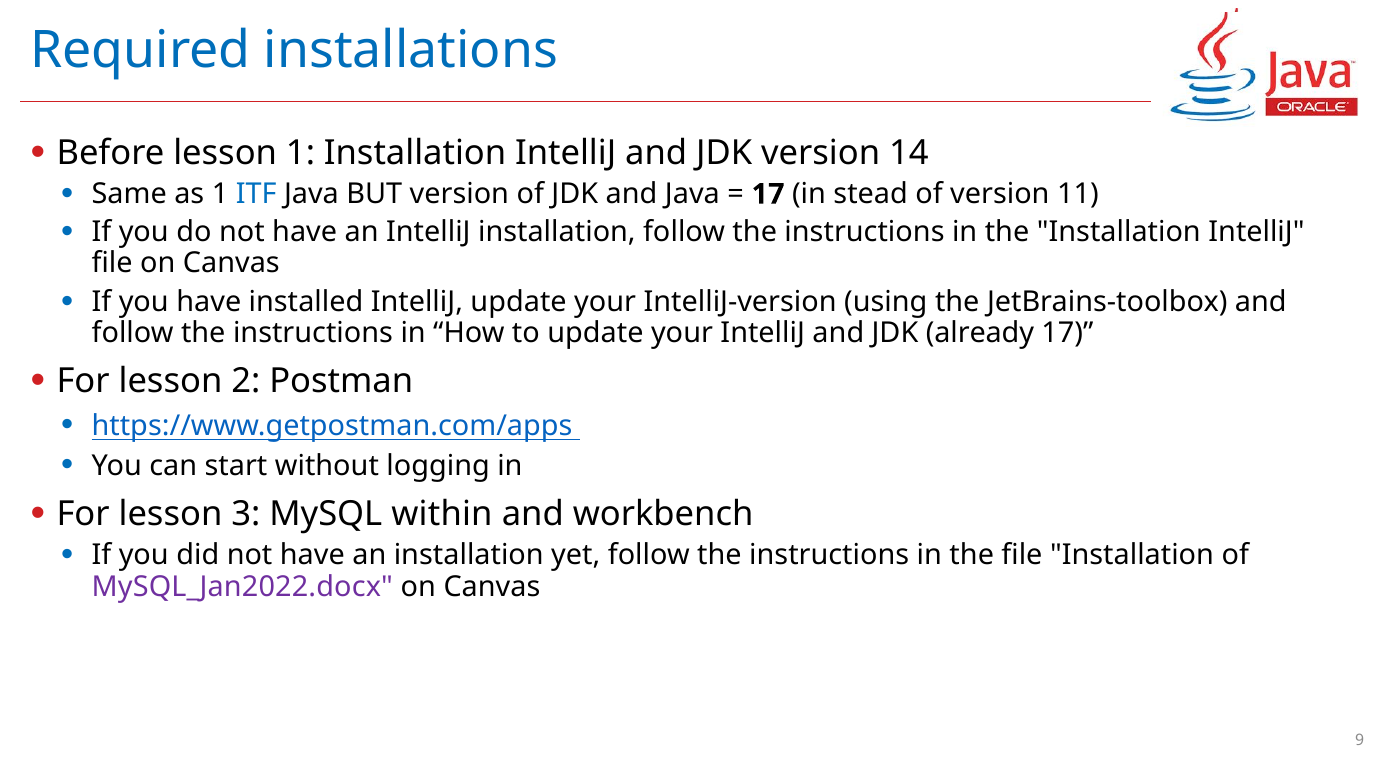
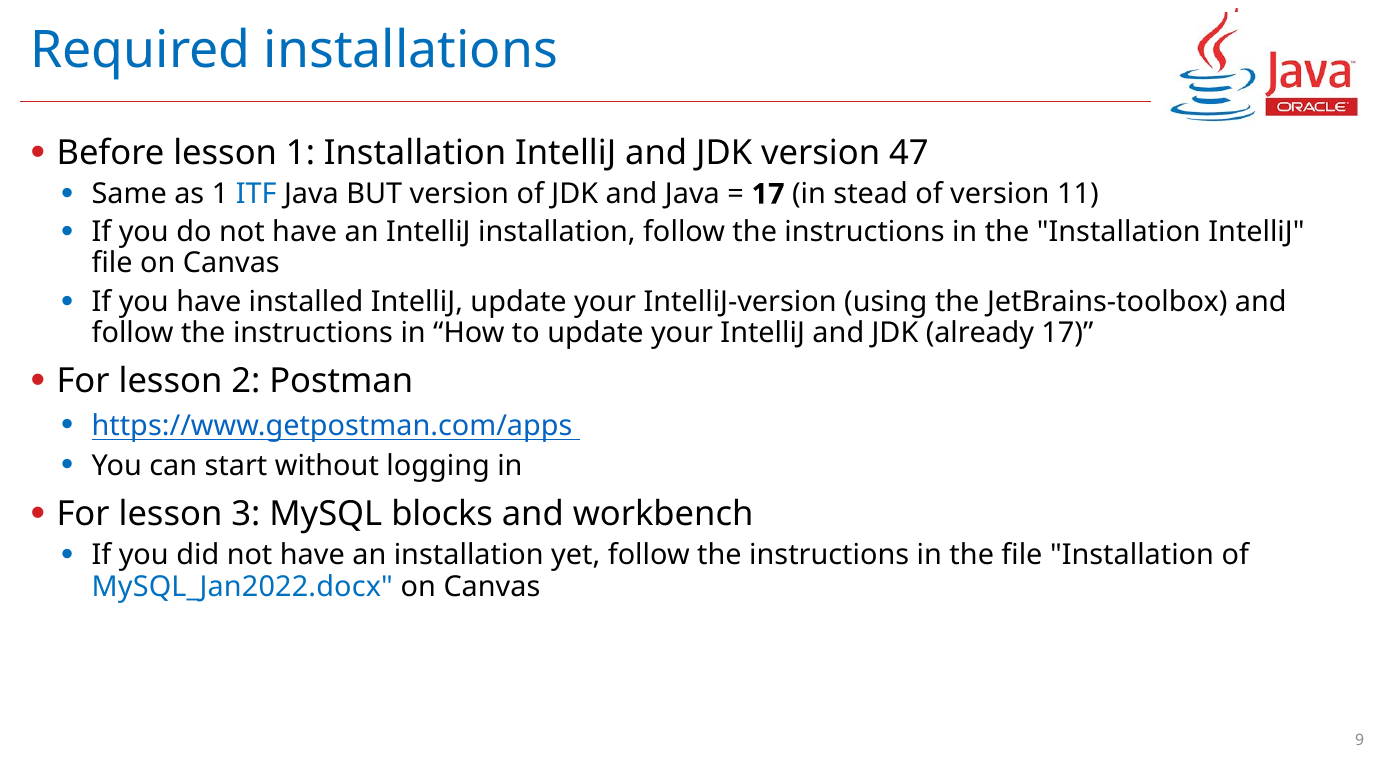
14: 14 -> 47 (909, 153)
within: within -> blocks (442, 514)
MySQL_Jan2022.docx colour: purple -> blue (242, 587)
